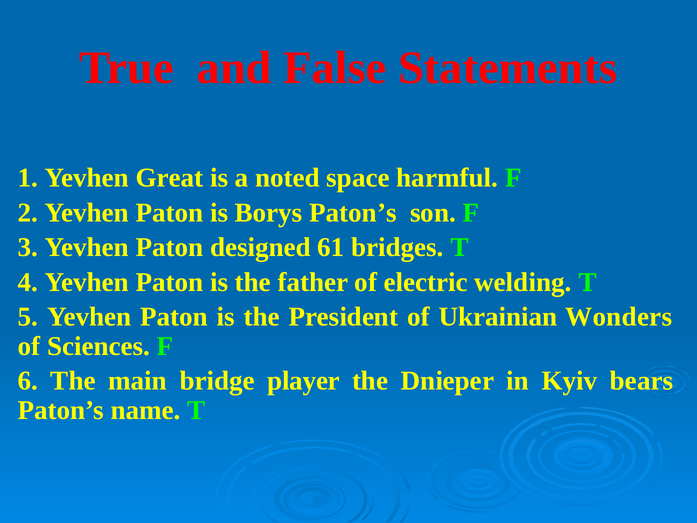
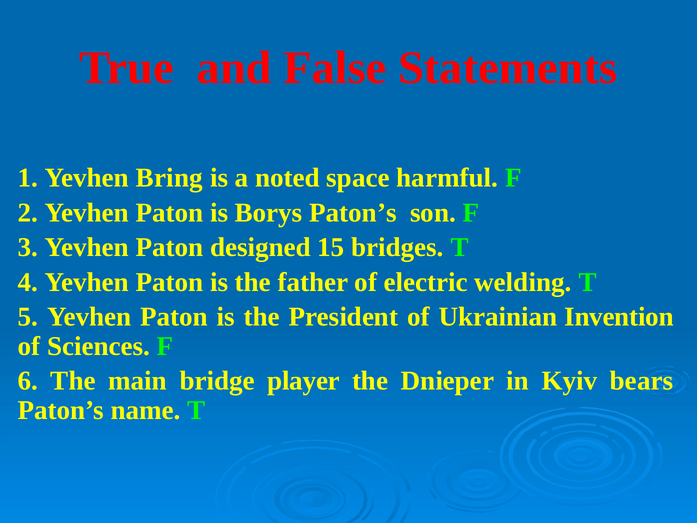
Great: Great -> Bring (169, 178)
61: 61 -> 15 (331, 247)
Wonders: Wonders -> Invention (619, 317)
